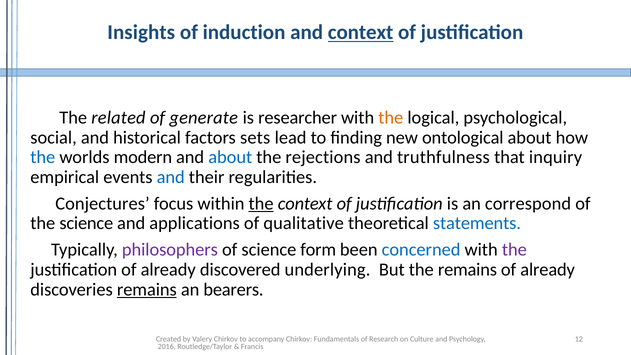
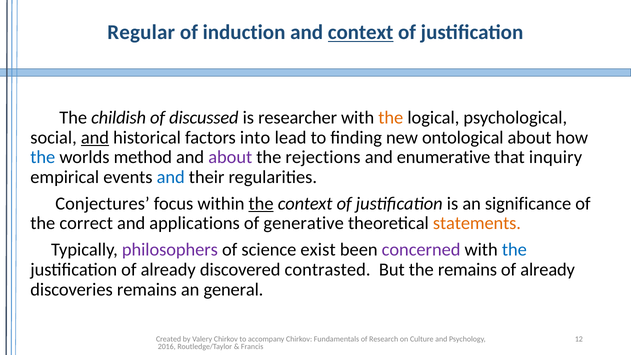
Insights: Insights -> Regular (141, 32)
related: related -> childish (119, 118)
generate: generate -> discussed (204, 118)
and underline: none -> present (95, 137)
sets: sets -> into (255, 137)
modern: modern -> method (143, 157)
about colour: blue -> purple (230, 157)
truthfulness: truthfulness -> enumerative (444, 157)
correspond: correspond -> significance (528, 204)
the science: science -> correct (86, 223)
qualitative: qualitative -> generative (304, 223)
statements colour: blue -> orange (477, 223)
form: form -> exist (318, 250)
concerned colour: blue -> purple (421, 250)
the colour: purple -> blue (514, 250)
underlying: underlying -> contrasted (328, 270)
remains underline: present -> none (147, 289)
bearers: bearers -> general (233, 289)
